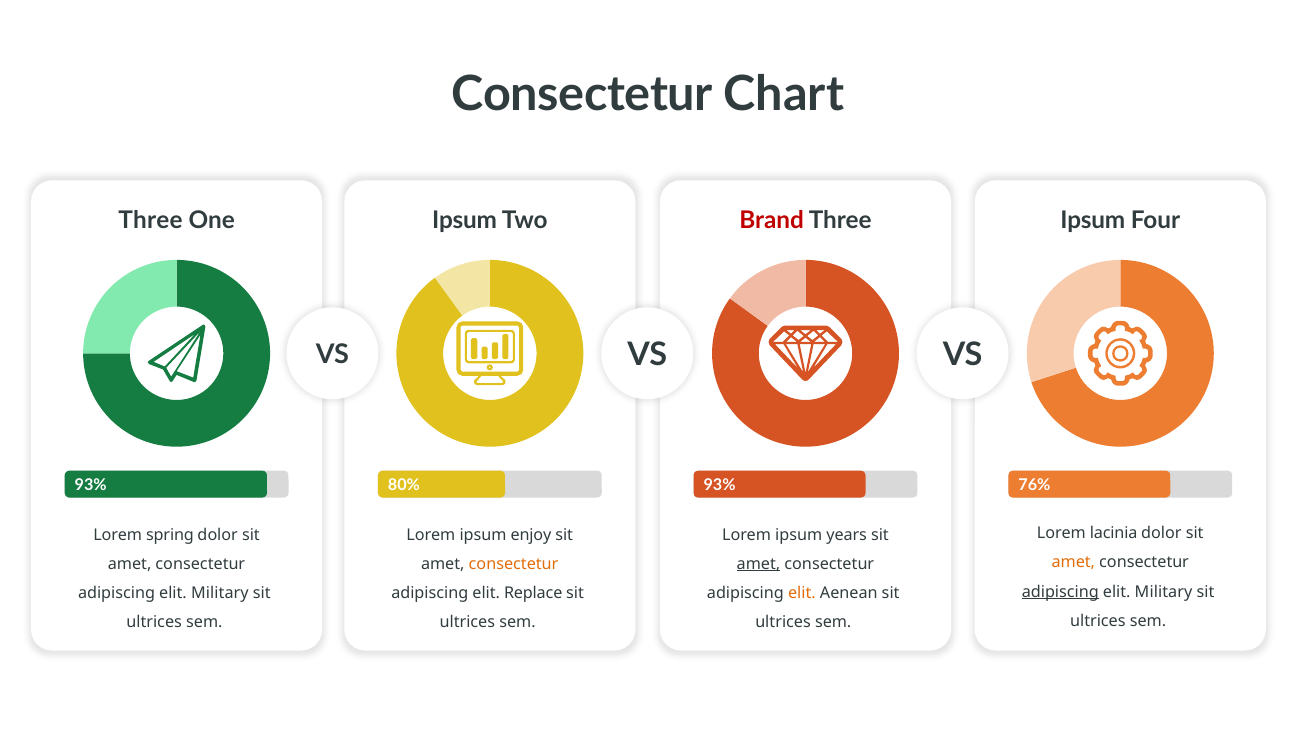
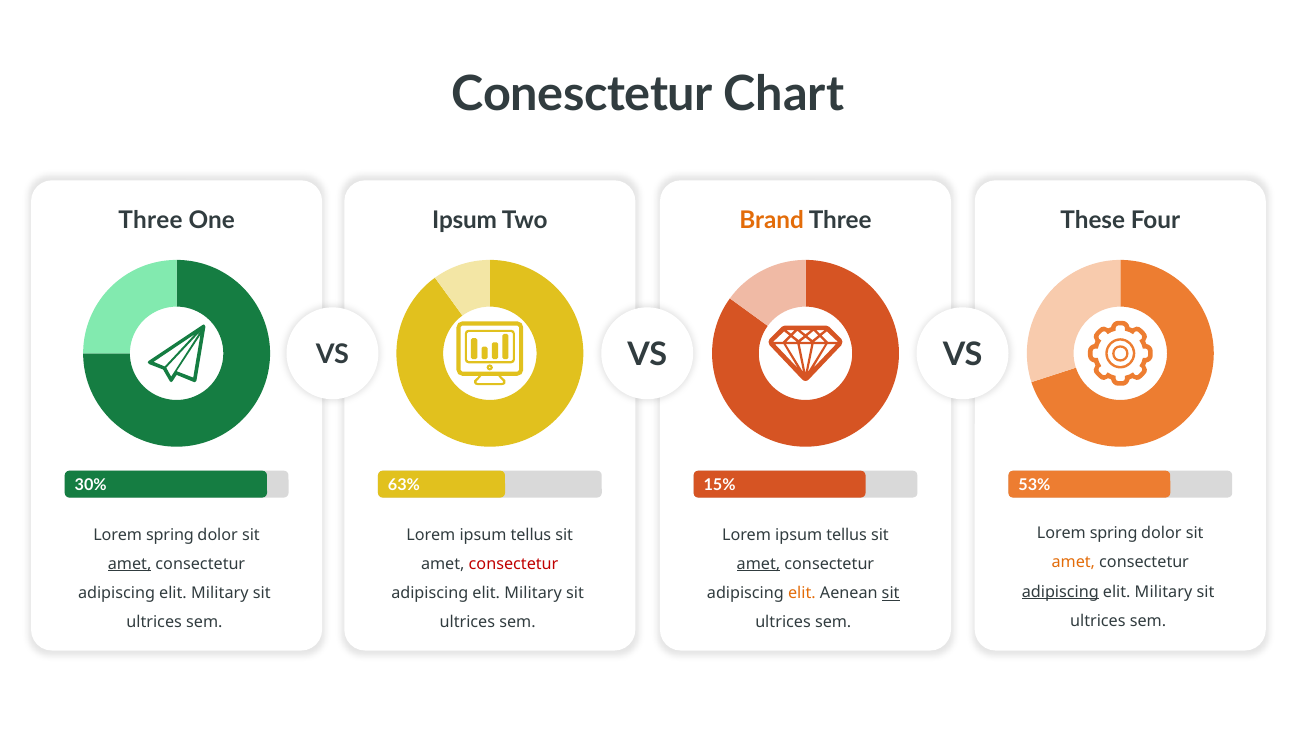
Consectetur: Consectetur -> Conesctetur (582, 95)
Brand colour: red -> orange (772, 221)
Three Ipsum: Ipsum -> These (1093, 221)
93%: 93% -> 30% (91, 485)
80%: 80% -> 63% (404, 485)
93%: 93% -> 15% (720, 485)
76%: 76% -> 53% (1034, 485)
lacinia: lacinia -> spring (1114, 534)
enjoy: enjoy -> tellus (531, 535)
years: years -> tellus (847, 535)
amet underline: none -> present (130, 564)
consectetur colour: orange -> red (514, 564)
Replace: Replace -> Military (533, 594)
sit underline: none -> present (891, 594)
